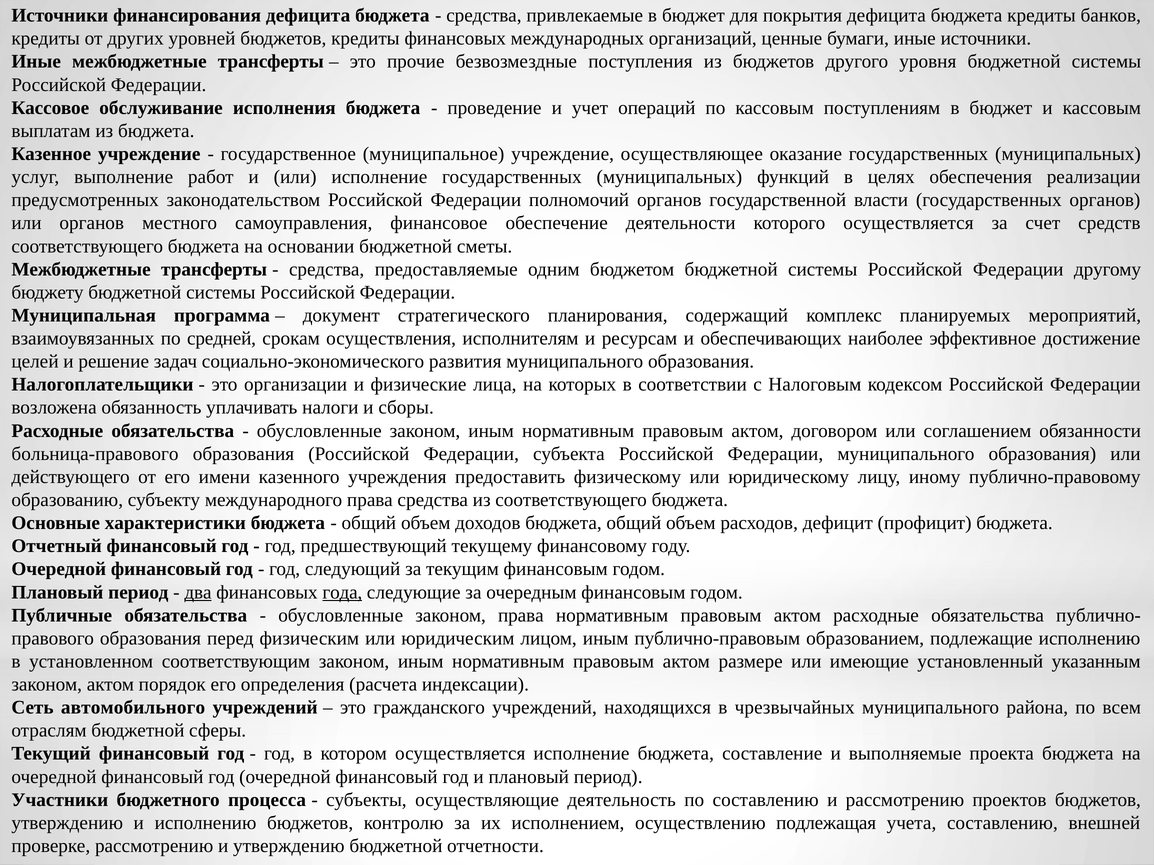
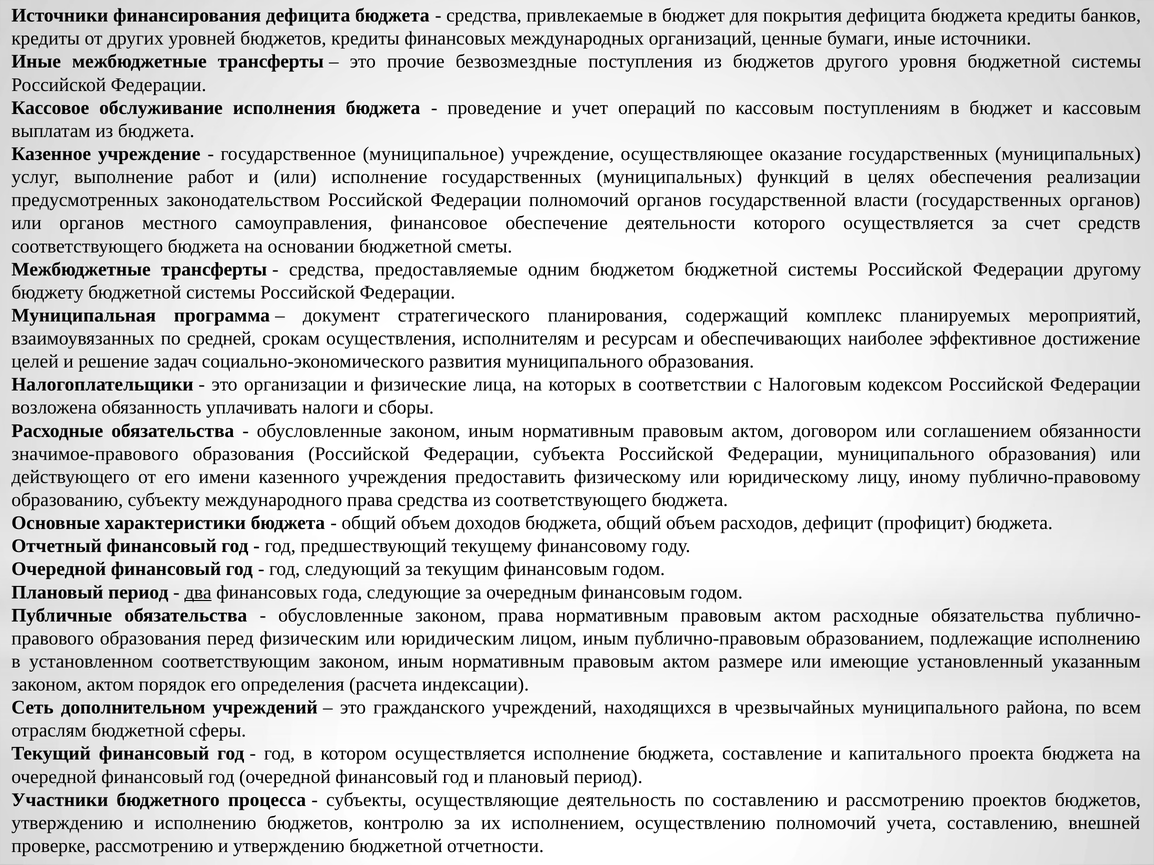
больница-правового: больница-правового -> значимое-правового (95, 454)
года underline: present -> none (342, 593)
автомобильного: автомобильного -> дополнительном (133, 708)
выполняемые: выполняемые -> капитального (905, 754)
осуществлению подлежащая: подлежащая -> полномочий (826, 823)
